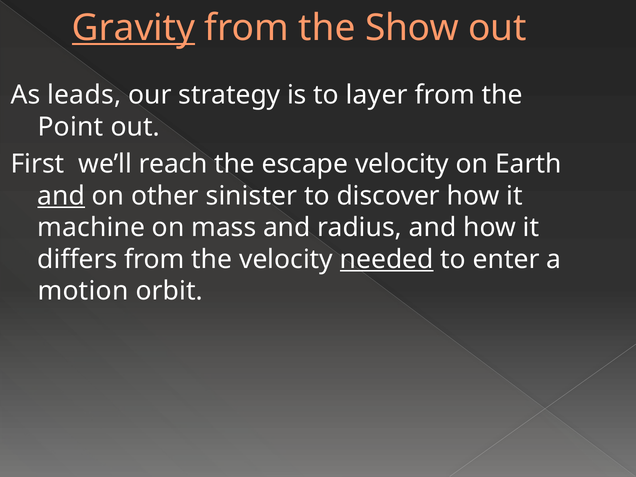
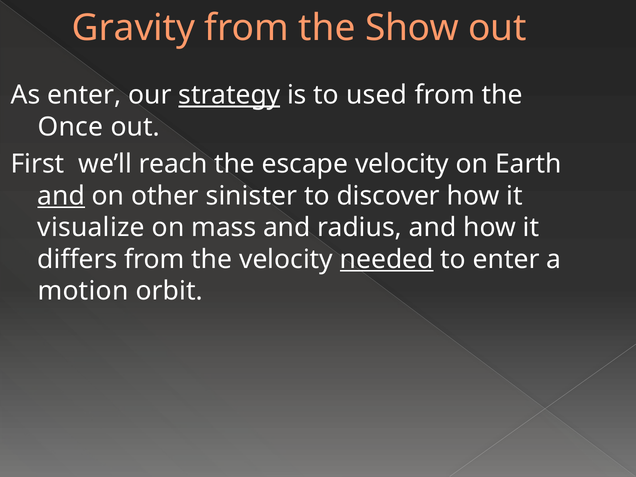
Gravity underline: present -> none (133, 28)
As leads: leads -> enter (84, 95)
strategy underline: none -> present (229, 95)
layer: layer -> used (377, 95)
Point: Point -> Once (70, 127)
machine: machine -> visualize (91, 228)
